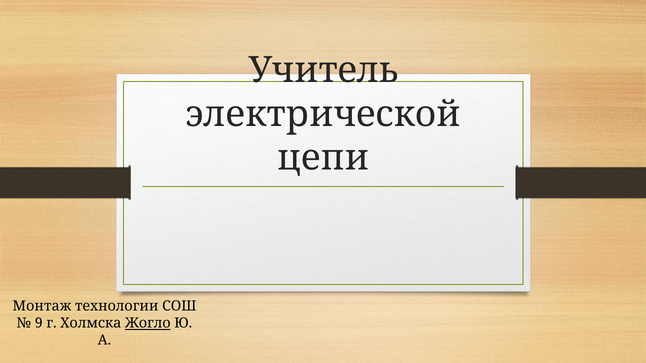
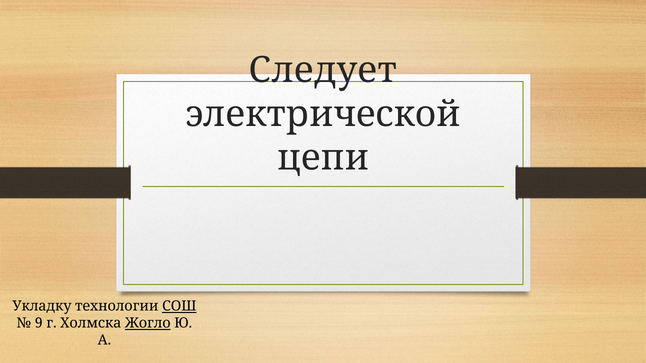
Учитель: Учитель -> Следует (323, 71)
Монтаж: Монтаж -> Укладку (42, 307)
СОШ underline: none -> present (179, 307)
